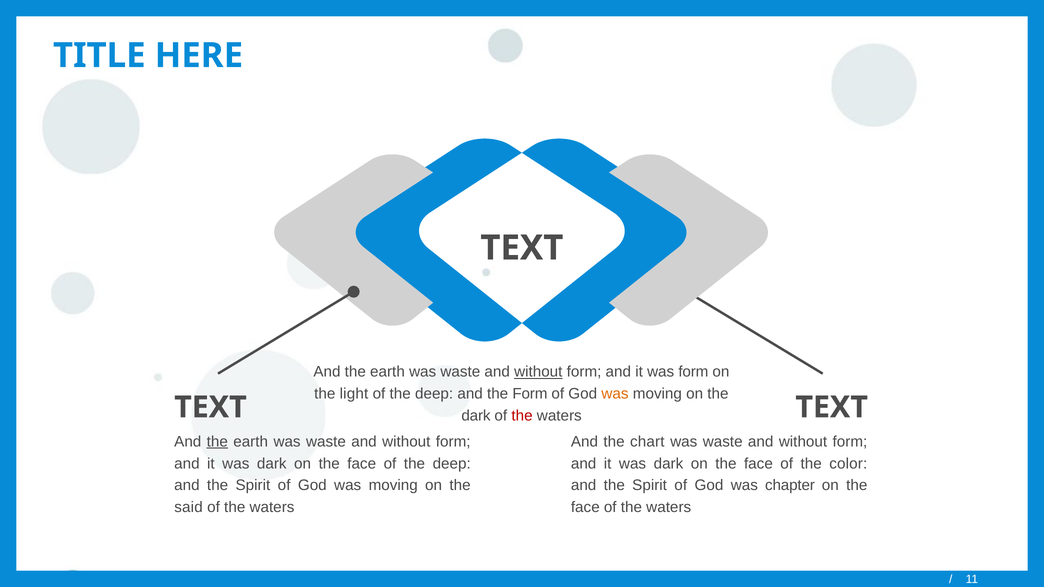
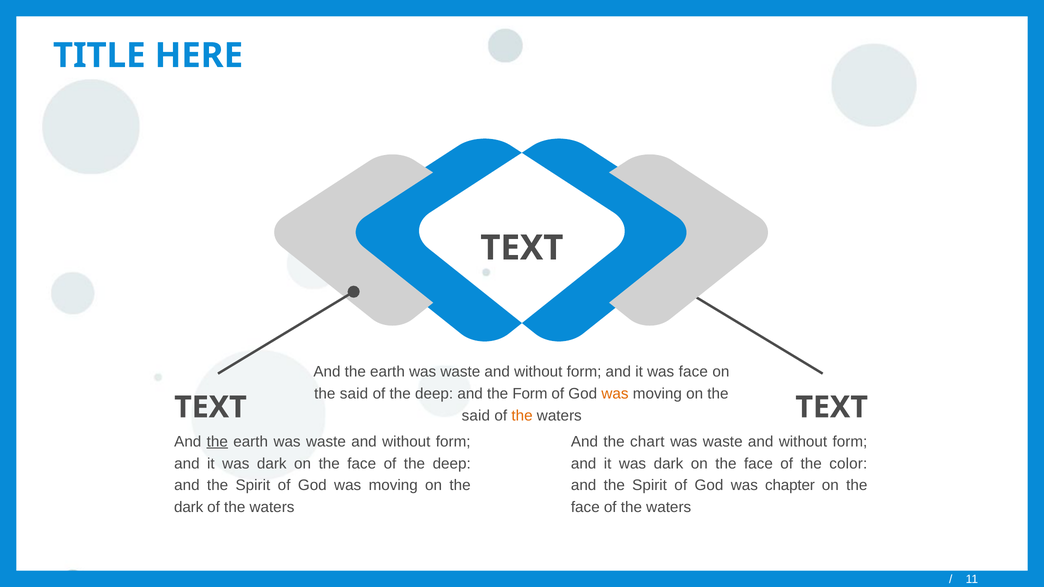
without underline: present -> none (538, 372)
was form: form -> face (693, 372)
light: light -> said (354, 394)
dark: dark -> said (476, 416)
the colour: red -> orange (522, 416)
said: said -> dark (189, 508)
